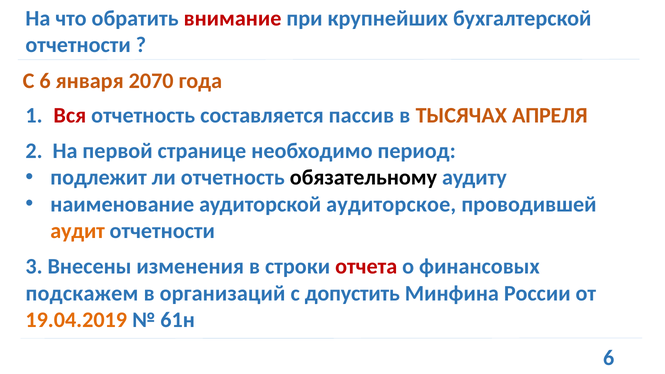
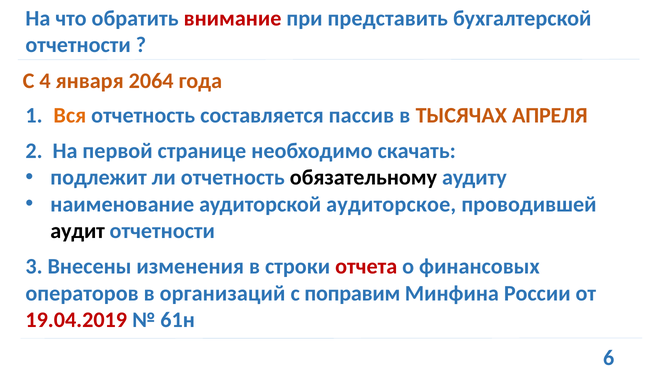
крупнейших: крупнейших -> представить (388, 18)
С 6: 6 -> 4 (45, 81)
2070: 2070 -> 2064 (151, 81)
Вся colour: red -> orange (70, 115)
период: период -> скачать (417, 151)
аудит colour: orange -> black (78, 231)
подскажем: подскажем -> операторов (82, 293)
допустить: допустить -> поправим (352, 293)
19.04.2019 colour: orange -> red (76, 320)
